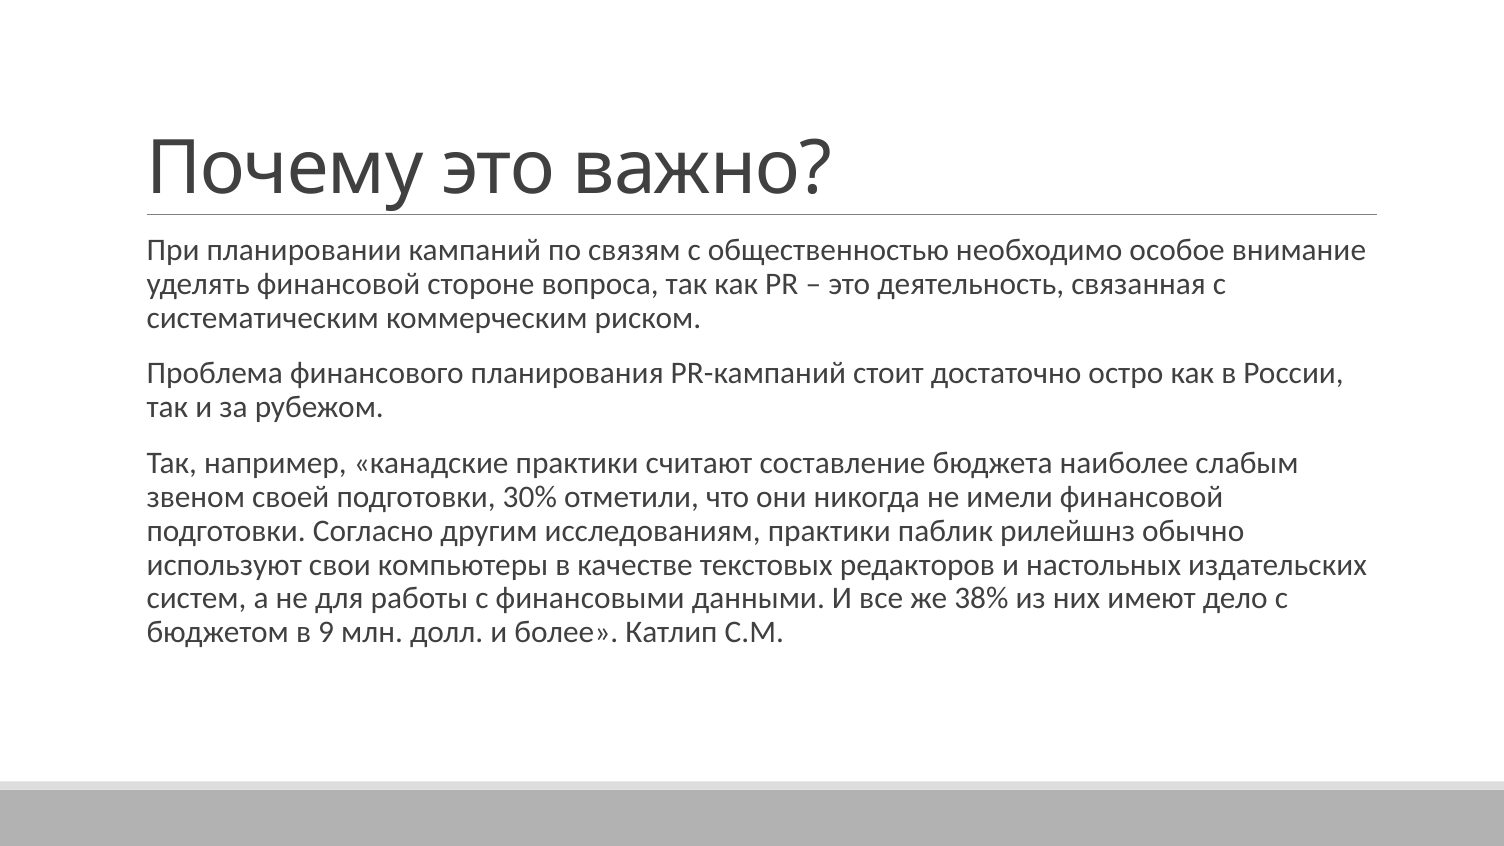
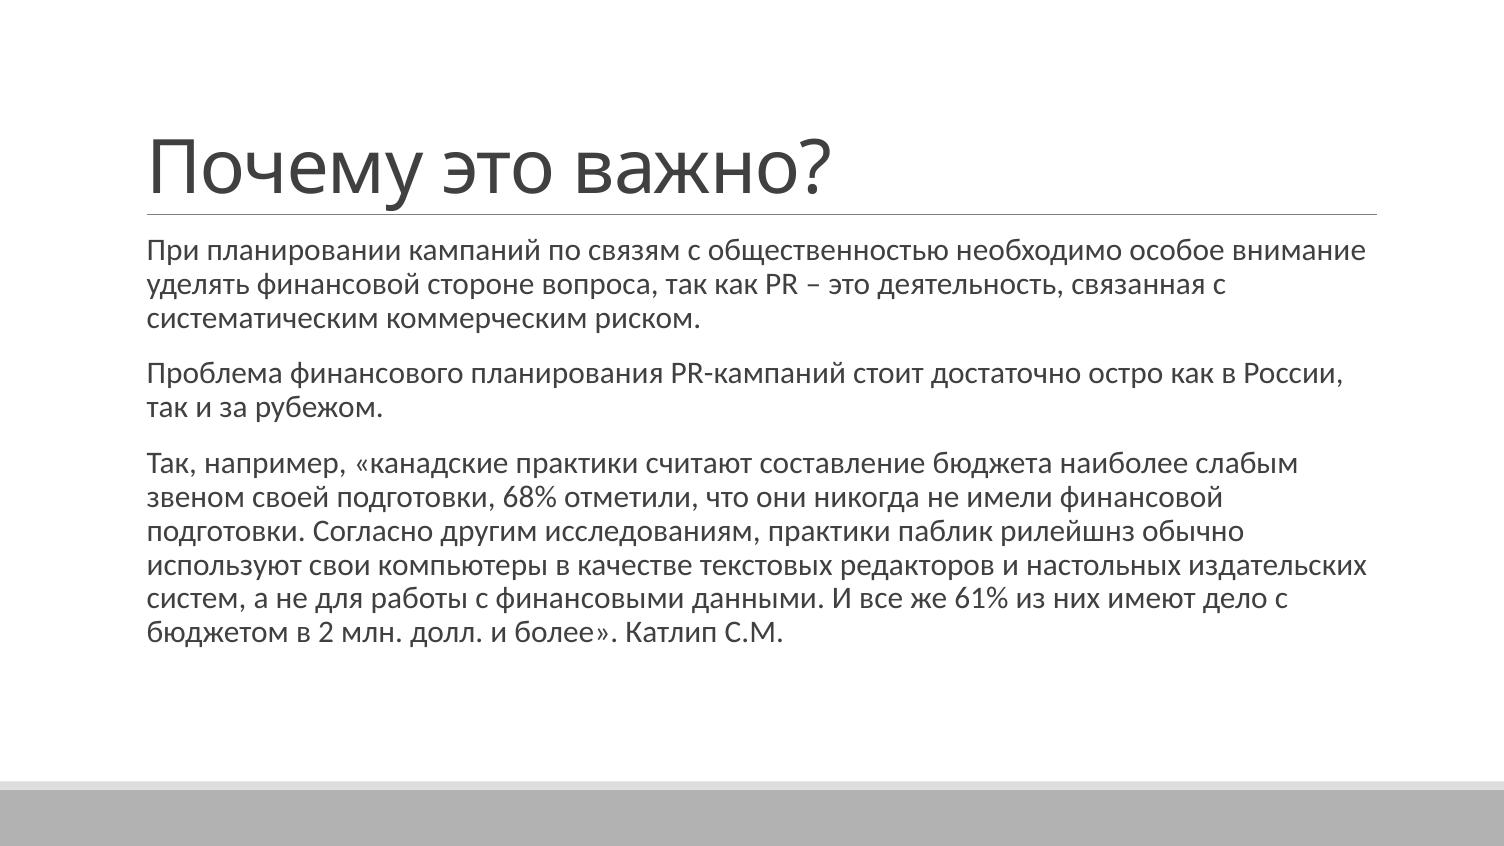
30%: 30% -> 68% (530, 497)
38%: 38% -> 61% (981, 599)
9: 9 -> 2 (326, 632)
